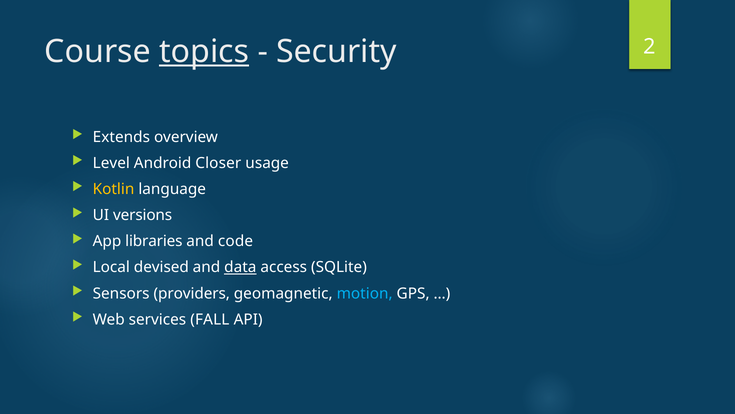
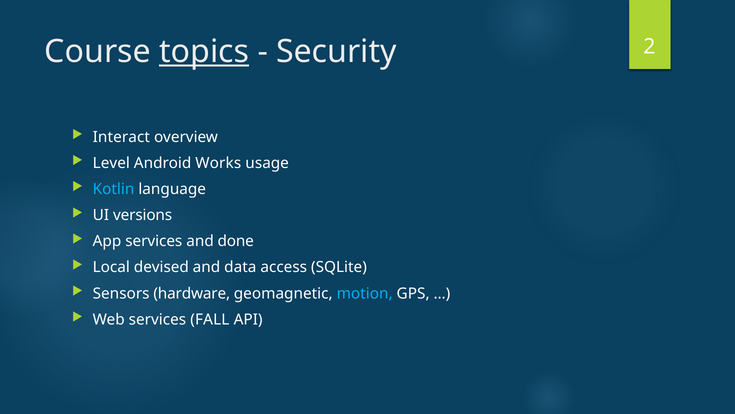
Extends: Extends -> Interact (121, 137)
Closer: Closer -> Works (218, 163)
Kotlin colour: yellow -> light blue (114, 189)
App libraries: libraries -> services (154, 241)
code: code -> done (236, 241)
data underline: present -> none (240, 267)
providers: providers -> hardware (192, 293)
